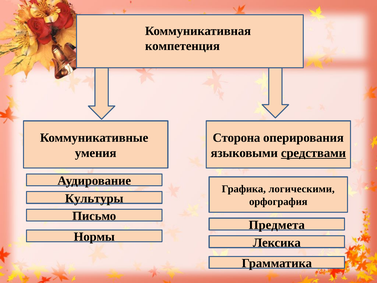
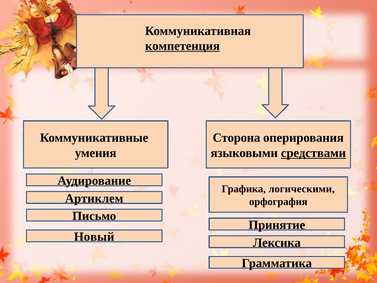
компетенция underline: none -> present (182, 46)
Культуры: Культуры -> Артиклем (94, 198)
Предмета: Предмета -> Принятие (277, 225)
Нормы: Нормы -> Новый (94, 236)
